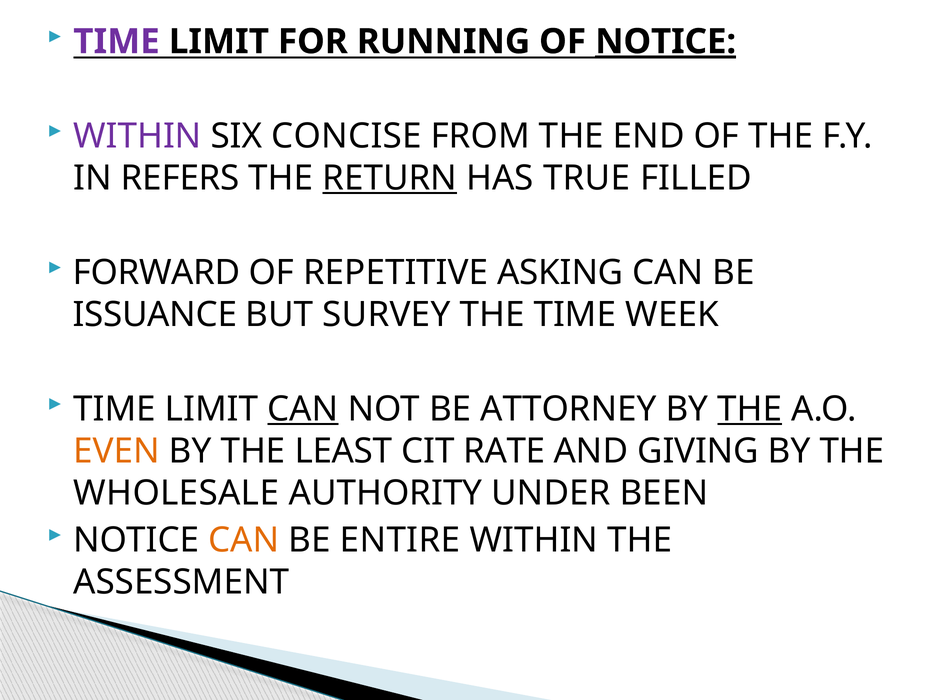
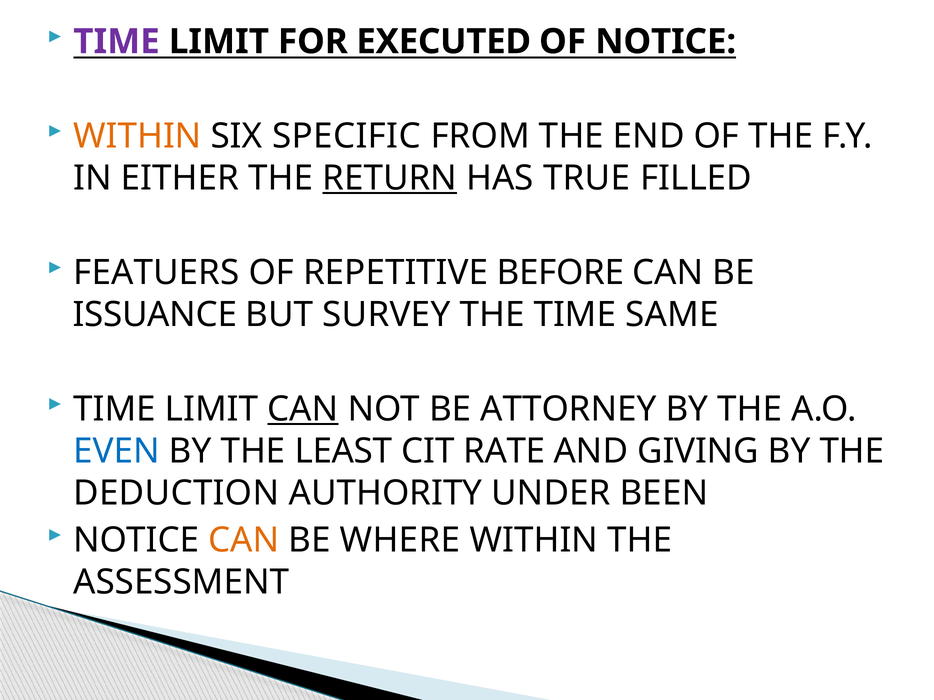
RUNNING: RUNNING -> EXECUTED (444, 42)
NOTICE underline: present -> none (666, 42)
WITHIN colour: purple -> orange (137, 136)
CONCISE: CONCISE -> SPECIFIC (346, 136)
REFERS: REFERS -> EITHER (180, 178)
FORWARD: FORWARD -> FEATUERS (156, 273)
ASKING: ASKING -> BEFORE (560, 273)
WEEK: WEEK -> SAME (672, 315)
THE underline: present -> none (750, 409)
EVEN colour: orange -> blue (117, 451)
WHOLESALE: WHOLESALE -> DEDUCTION (176, 493)
ENTIRE: ENTIRE -> WHERE (400, 541)
